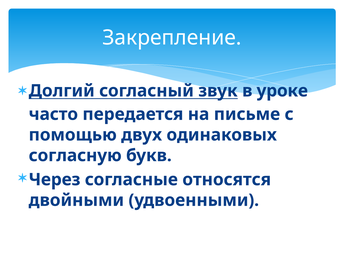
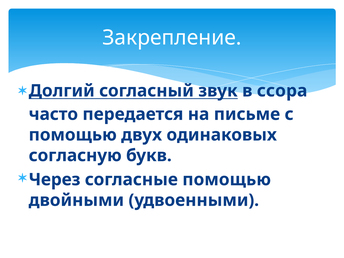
уроке: уроке -> ссора (282, 91)
согласные относятся: относятся -> помощью (227, 180)
